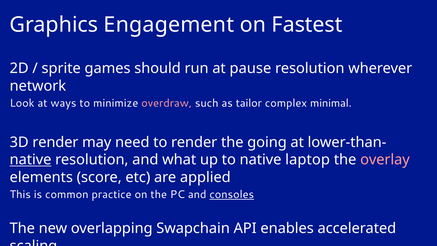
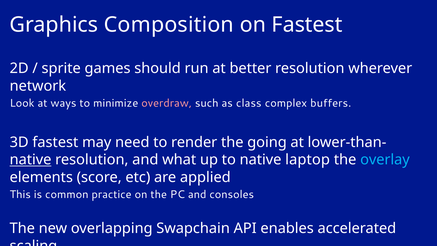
Engagement: Engagement -> Composition (169, 25)
pause: pause -> better (250, 68)
tailor: tailor -> class (249, 103)
minimal: minimal -> buffers (331, 103)
3D render: render -> fastest (55, 142)
overlay colour: pink -> light blue (385, 160)
consoles underline: present -> none (232, 194)
